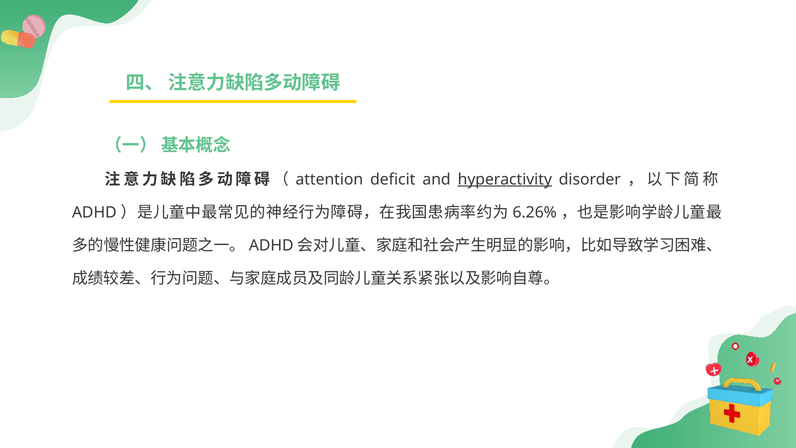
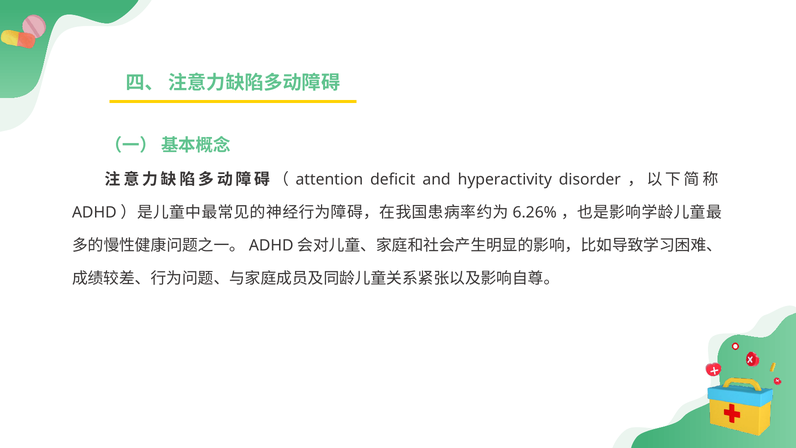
hyperactivity underline: present -> none (505, 179)
